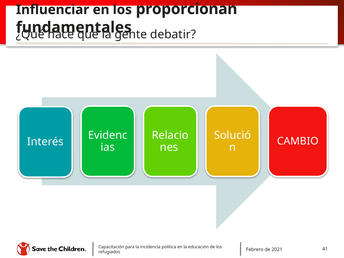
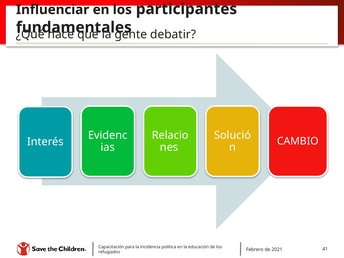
proporcionan: proporcionan -> participantes (186, 9)
